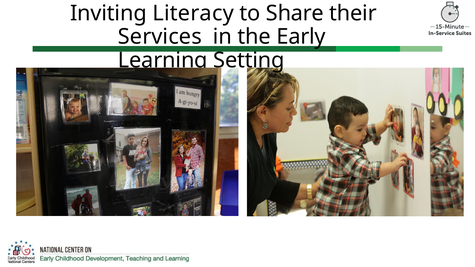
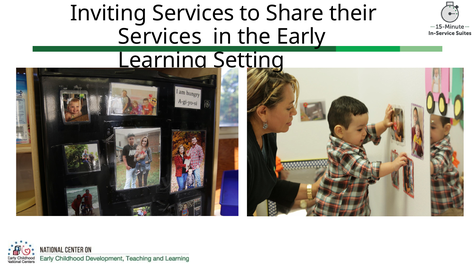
Inviting Literacy: Literacy -> Services (193, 13)
